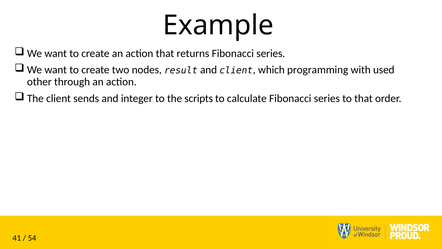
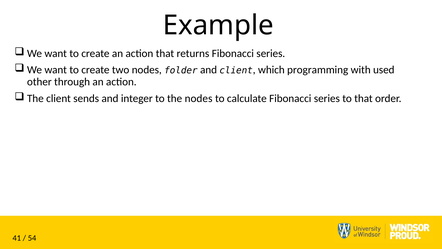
result: result -> folder (181, 70)
the scripts: scripts -> nodes (199, 98)
